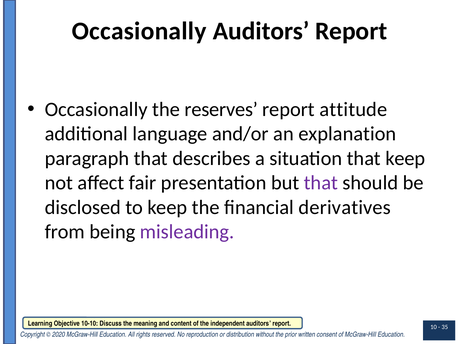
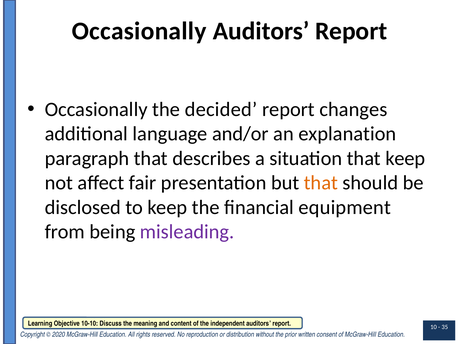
reserves: reserves -> decided (221, 110)
attitude: attitude -> changes (353, 110)
that colour: purple -> orange (321, 183)
derivatives: derivatives -> equipment (345, 207)
